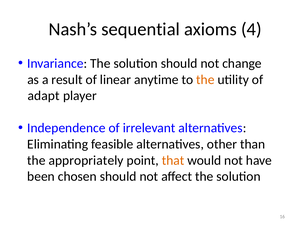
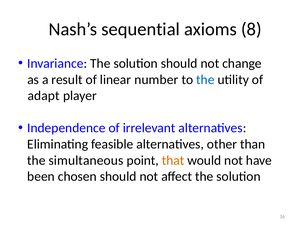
4: 4 -> 8 (251, 29)
anytime: anytime -> number (156, 80)
the colour: orange -> blue (205, 80)
appropriately: appropriately -> simultaneous (86, 161)
